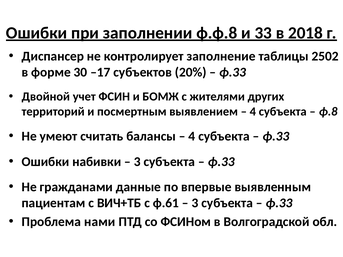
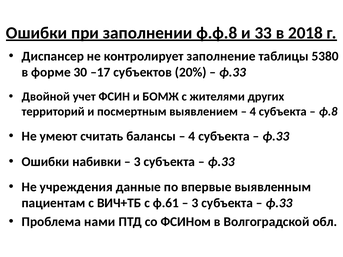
2502: 2502 -> 5380 (325, 56)
гражданами: гражданами -> учреждения (76, 187)
